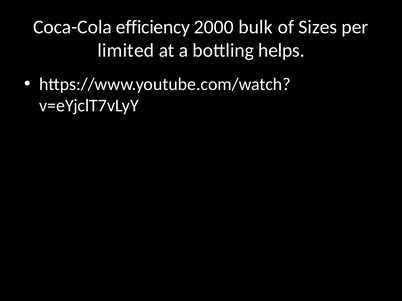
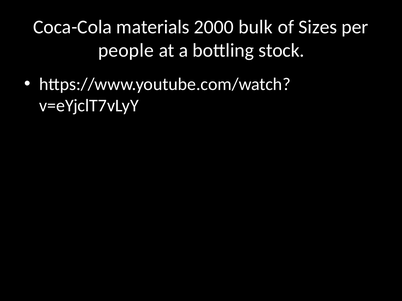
efficiency: efficiency -> materials (153, 27)
limited: limited -> people (126, 51)
helps: helps -> stock (281, 51)
